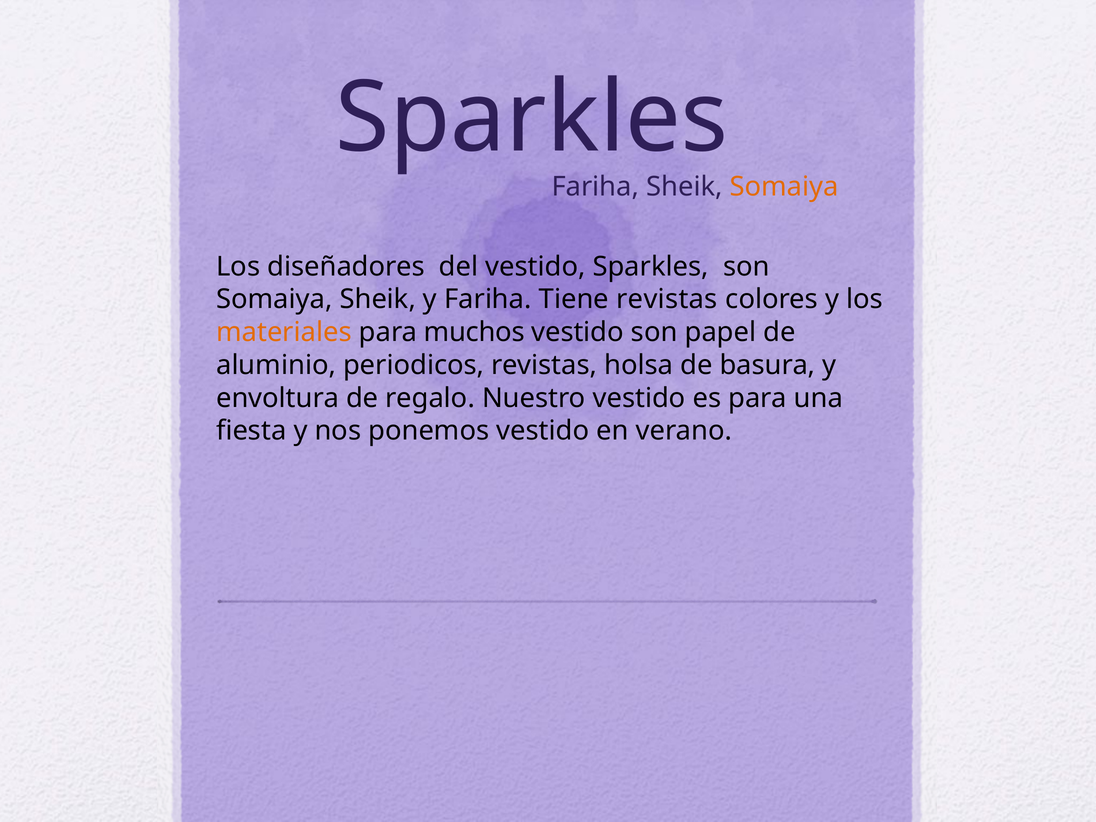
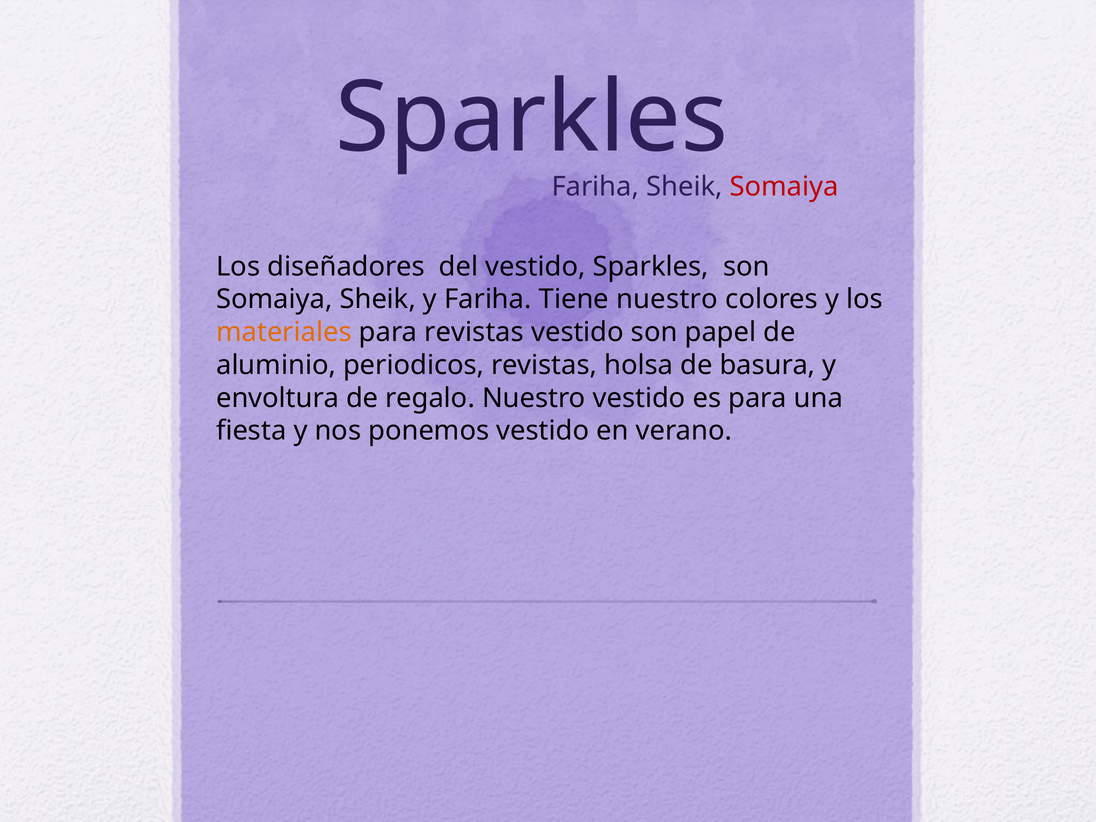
Somaiya colour: orange -> red (784, 187)
Tiene revistas: revistas -> nuestro (667, 299)
para muchos: muchos -> revistas (474, 332)
